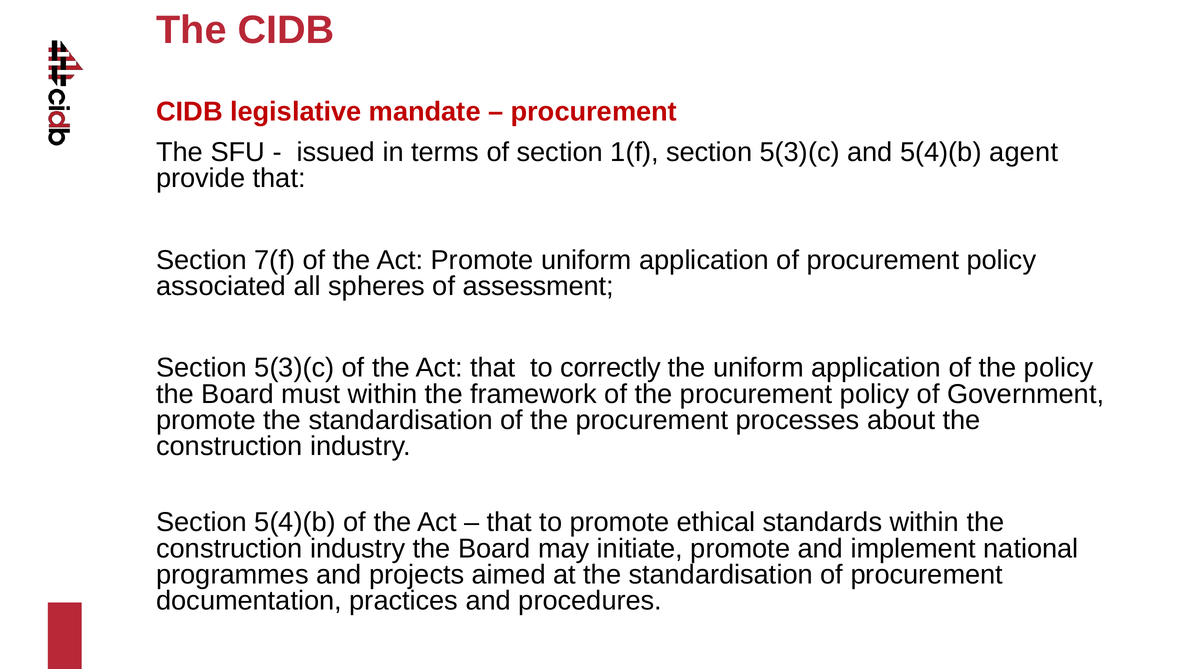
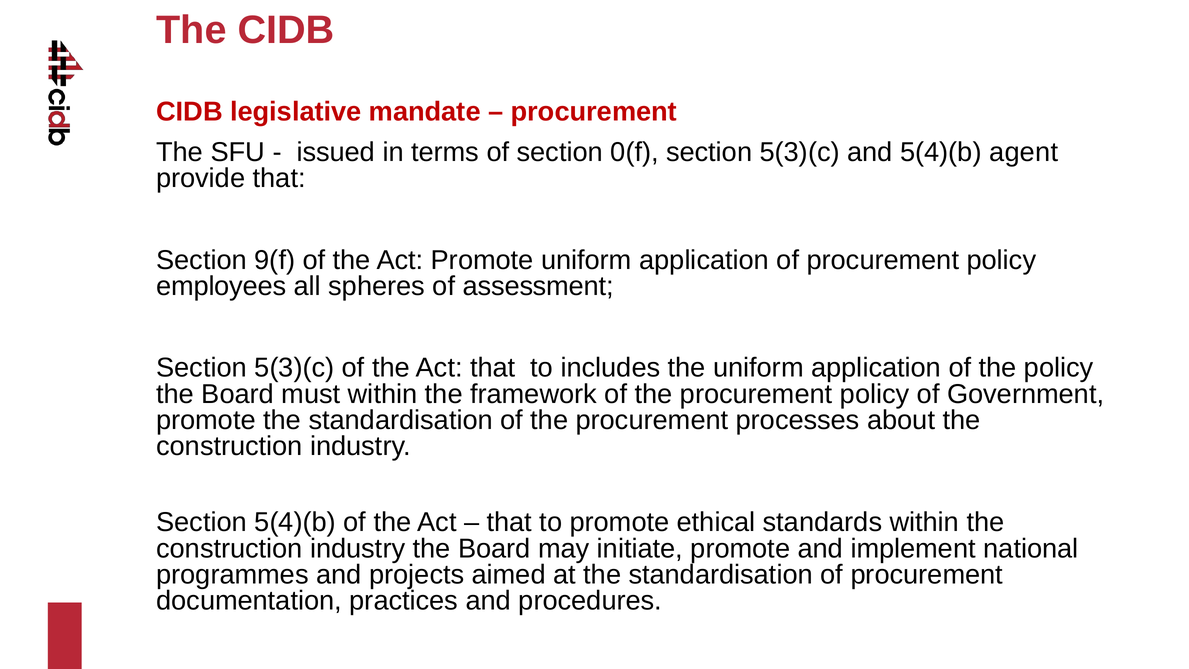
1(f: 1(f -> 0(f (635, 152)
7(f: 7(f -> 9(f (275, 260)
associated: associated -> employees (221, 286)
correctly: correctly -> includes (610, 368)
